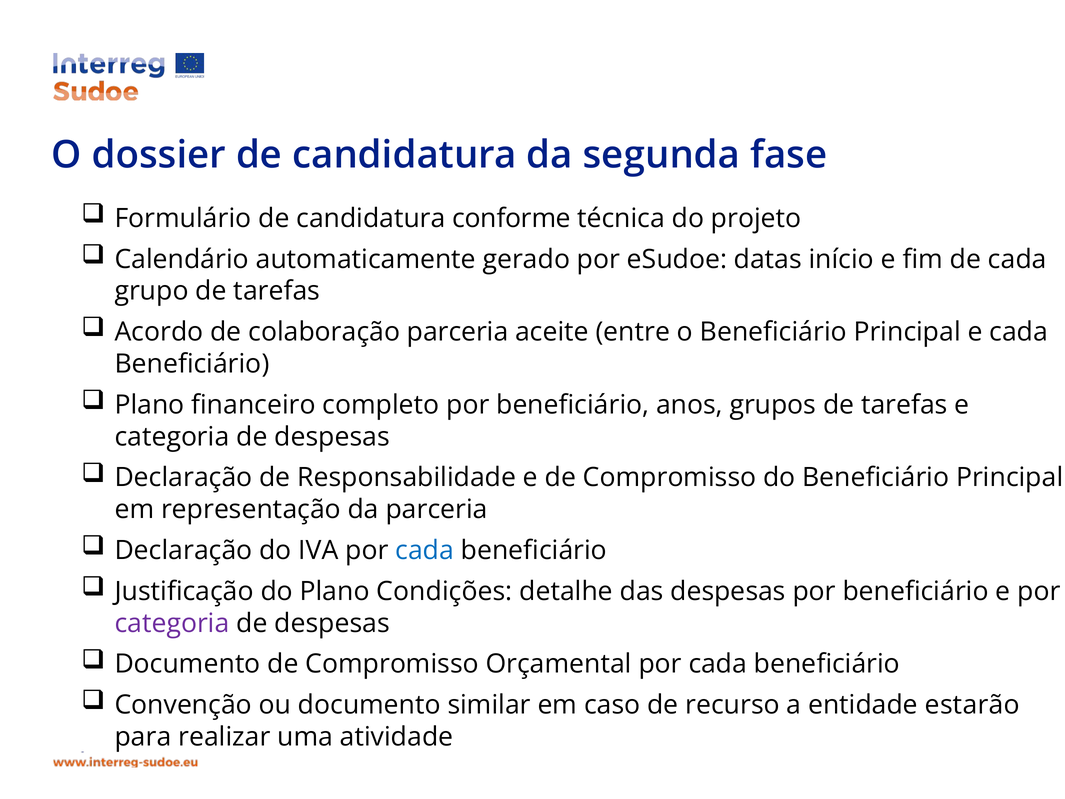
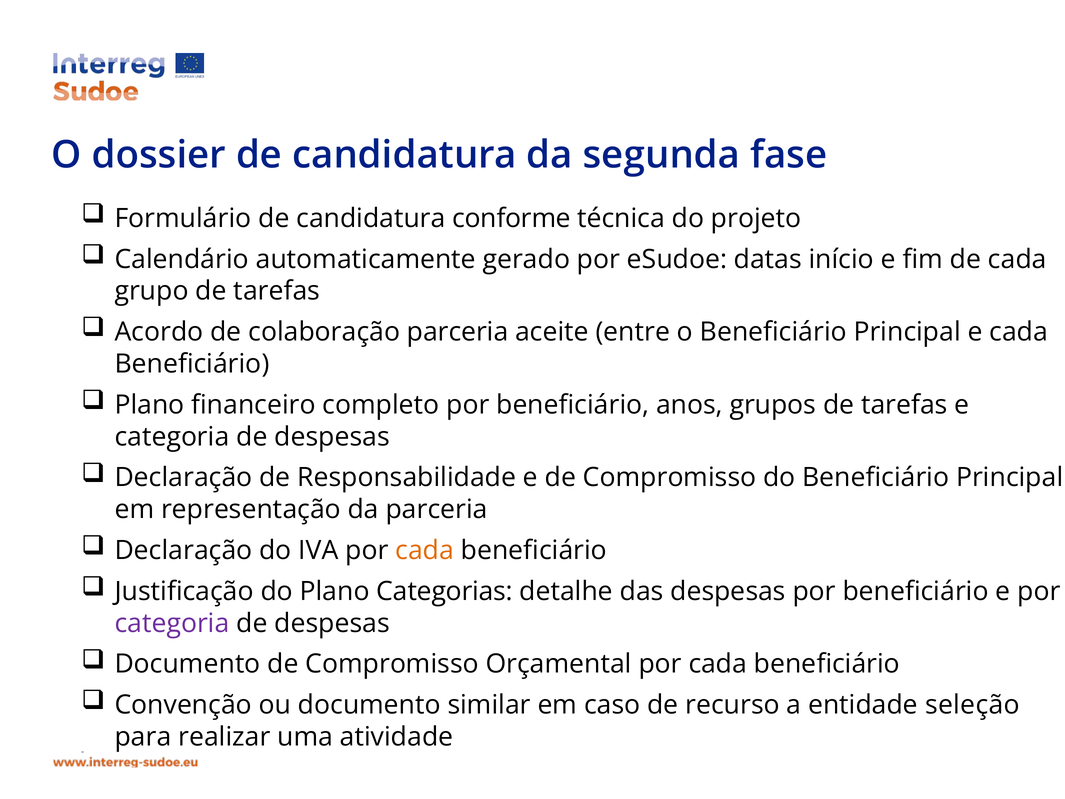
cada colour: blue -> orange (425, 550)
Condições: Condições -> Categorias (445, 591)
estarão: estarão -> seleção (972, 705)
